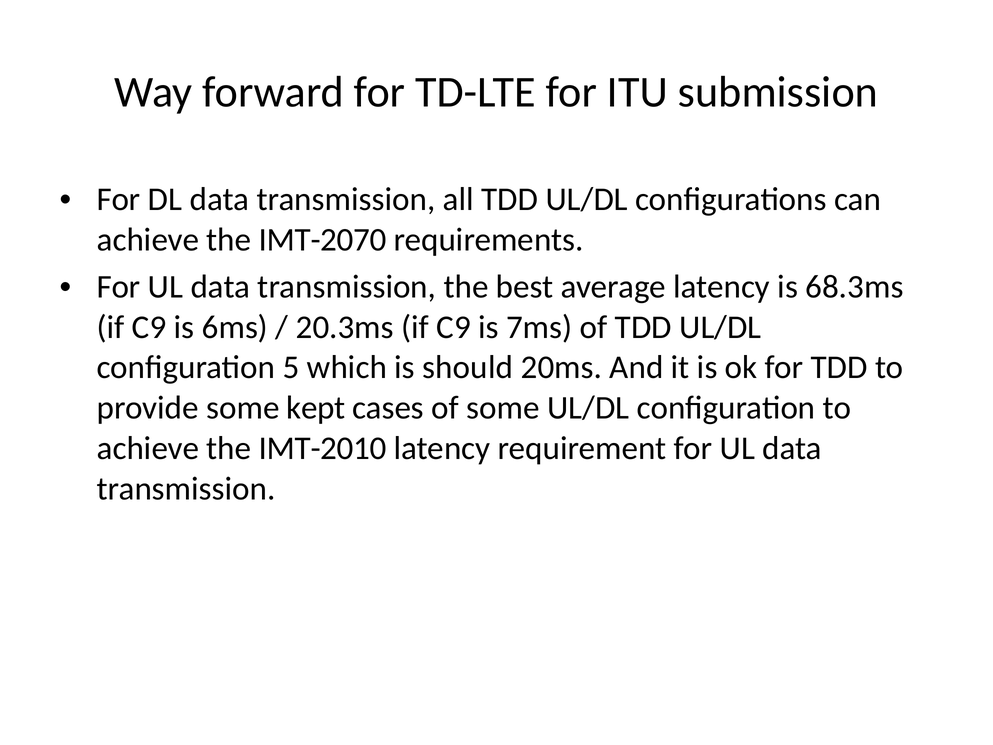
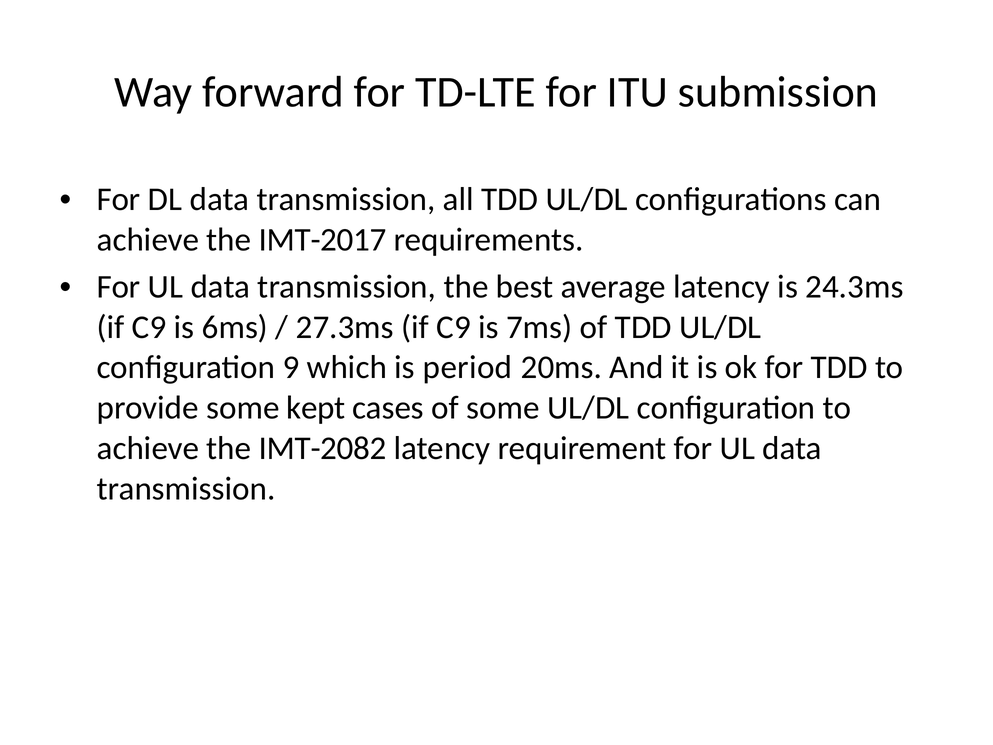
IMT-2070: IMT-2070 -> IMT-2017 (323, 240)
68.3ms: 68.3ms -> 24.3ms (854, 287)
20.3ms: 20.3ms -> 27.3ms (345, 327)
5: 5 -> 9 (291, 367)
should: should -> period (468, 367)
IMT-2010: IMT-2010 -> IMT-2082 (323, 448)
